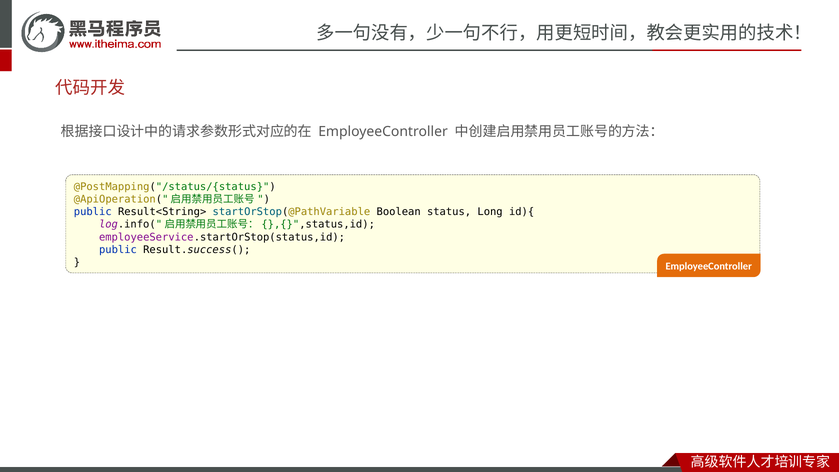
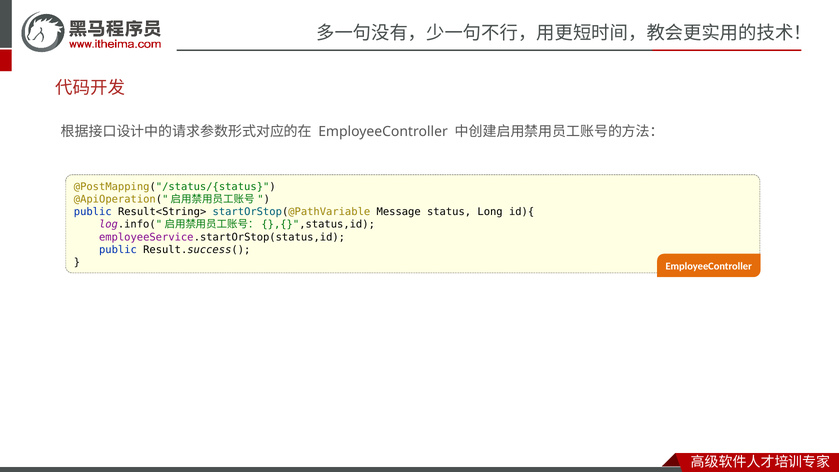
Boolean: Boolean -> Message (399, 212)
